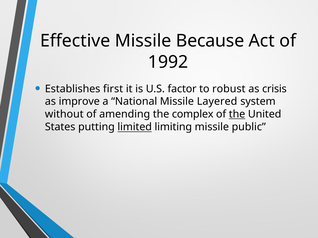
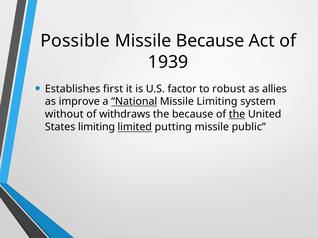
Effective: Effective -> Possible (75, 41)
1992: 1992 -> 1939 (168, 62)
crisis: crisis -> allies (274, 89)
National underline: none -> present (134, 102)
Missile Layered: Layered -> Limiting (217, 102)
amending: amending -> withdraws (125, 114)
the complex: complex -> because (193, 114)
States putting: putting -> limiting (96, 127)
limiting: limiting -> putting (173, 127)
